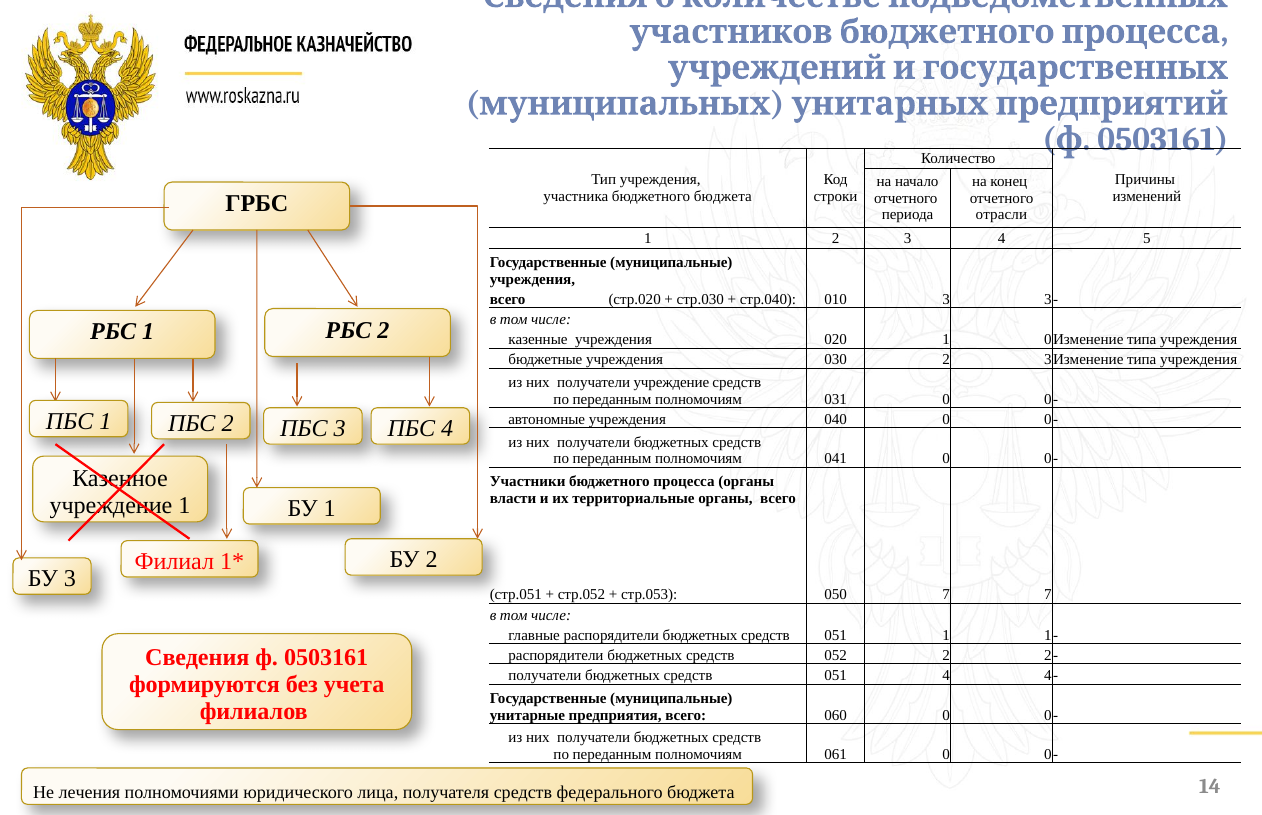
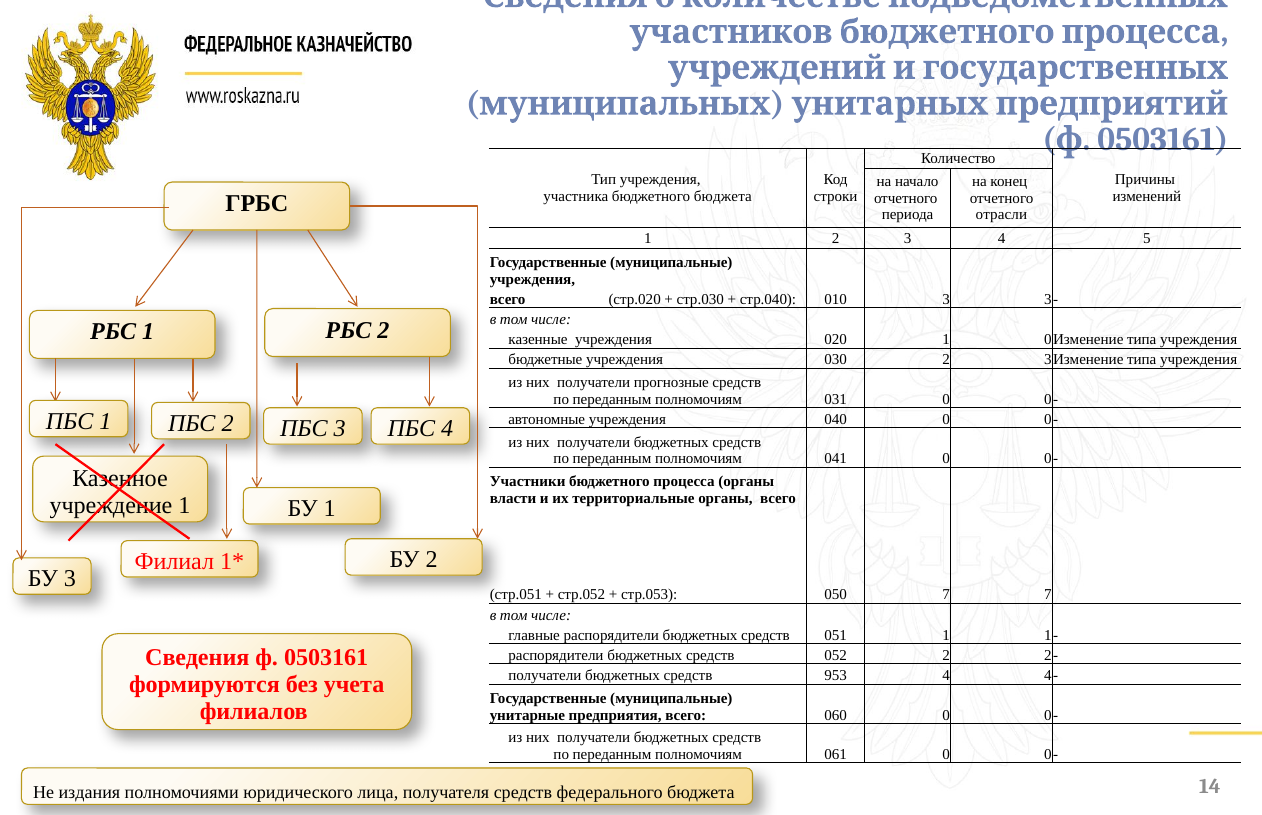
получатели учреждение: учреждение -> прогнозные (671, 383)
051: 051 -> 953 (836, 676)
лечения: лечения -> издания (89, 792)
